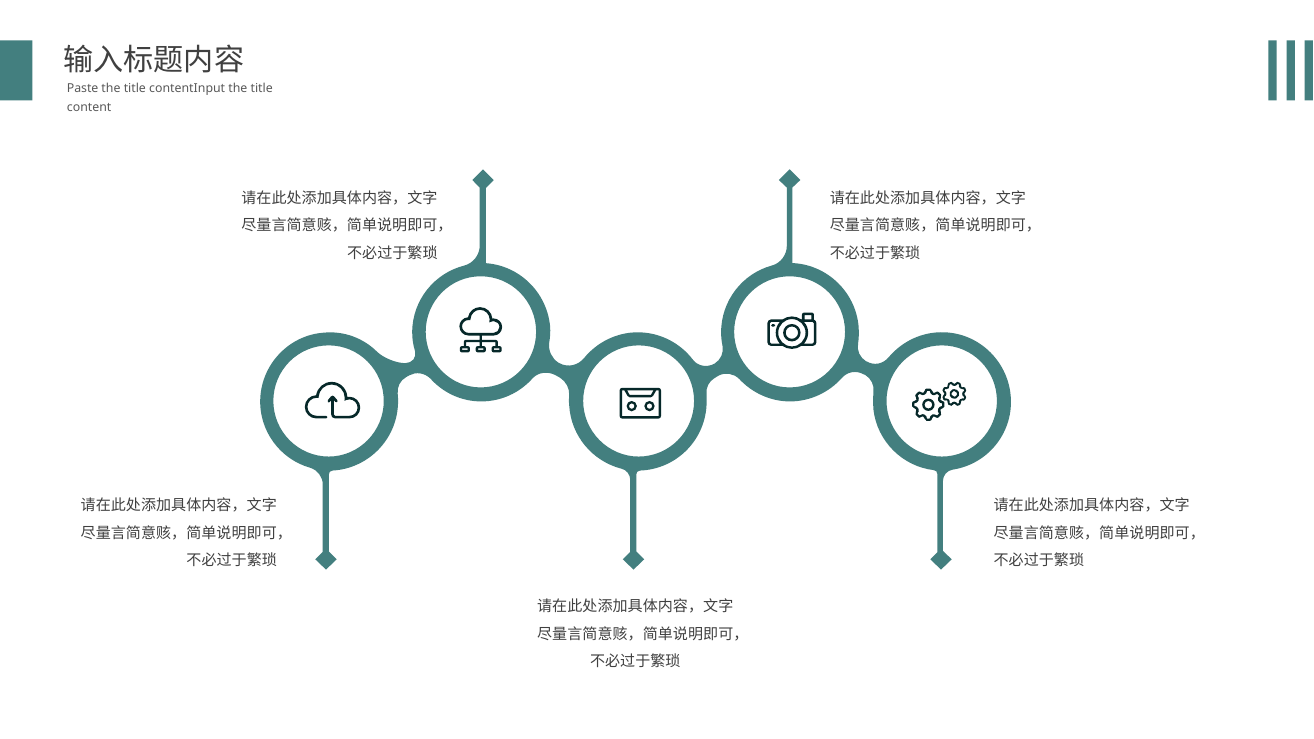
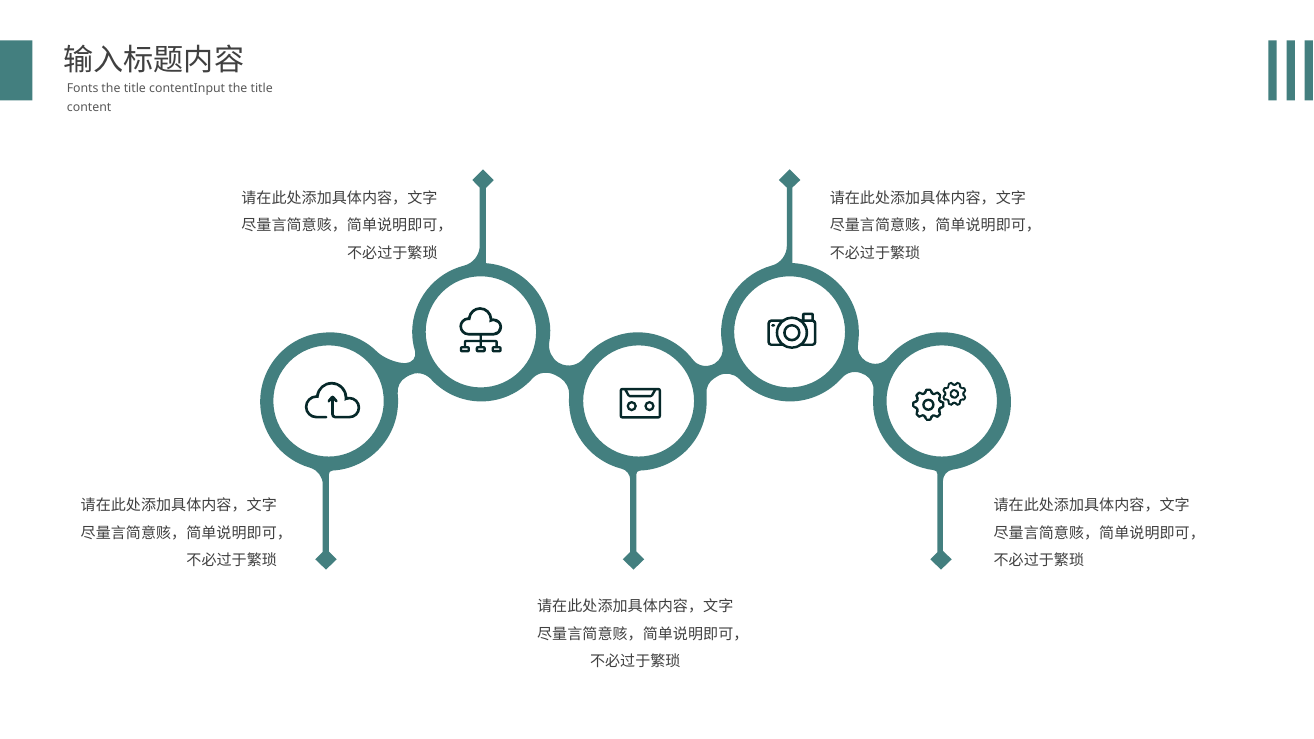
Paste: Paste -> Fonts (83, 89)
